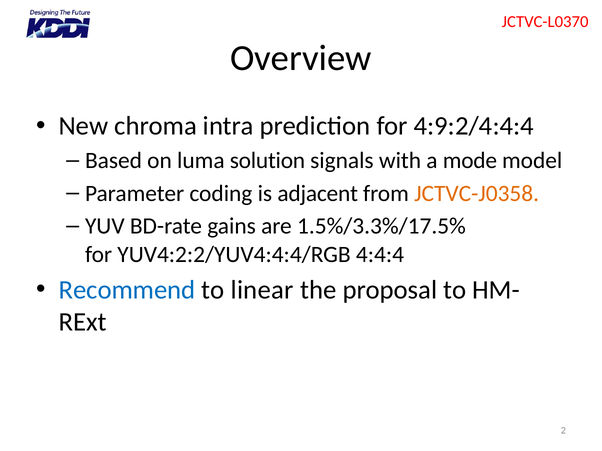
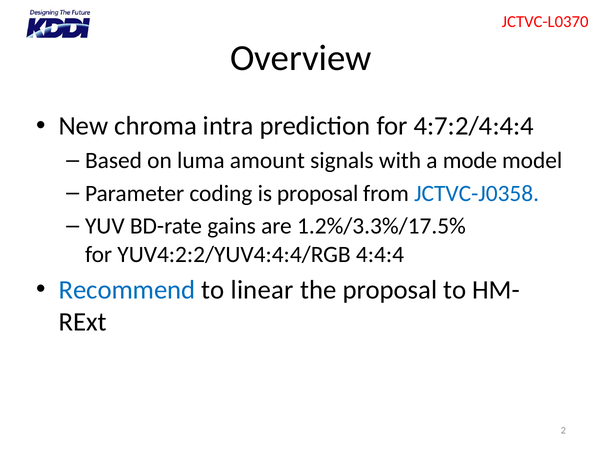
4:9:2/4:4:4: 4:9:2/4:4:4 -> 4:7:2/4:4:4 (474, 126)
solution: solution -> amount (267, 161)
is adjacent: adjacent -> proposal (318, 194)
JCTVC-J0358 colour: orange -> blue (477, 194)
1.5%/3.3%/17.5%: 1.5%/3.3%/17.5% -> 1.2%/3.3%/17.5% (381, 226)
